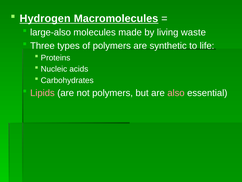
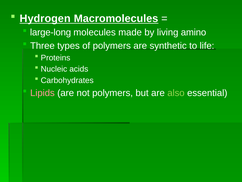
large-also: large-also -> large-long (51, 32)
waste: waste -> amino (194, 32)
also colour: pink -> light green (176, 93)
